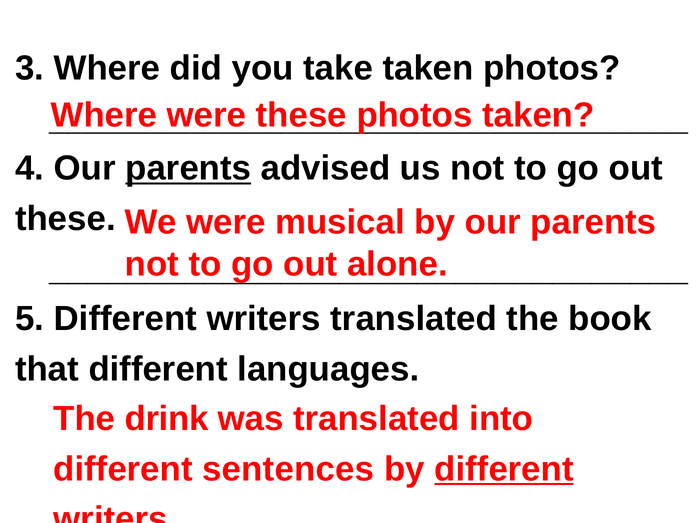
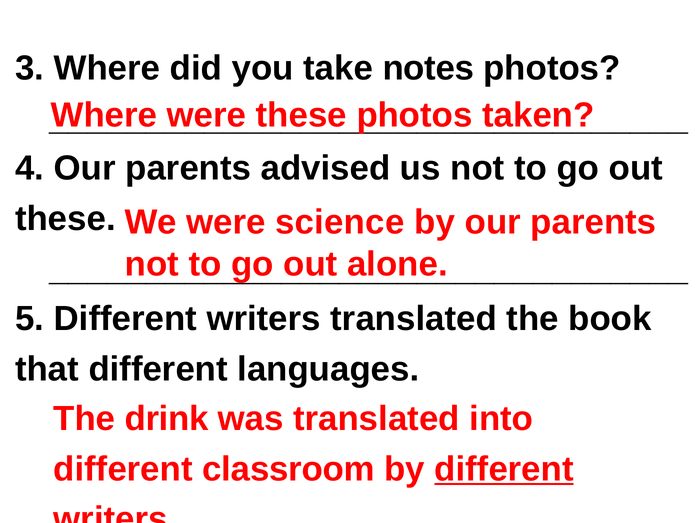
take taken: taken -> notes (428, 68)
parents underline: present -> none (188, 168)
musical: musical -> science (340, 222)
sentences: sentences -> classroom (289, 469)
